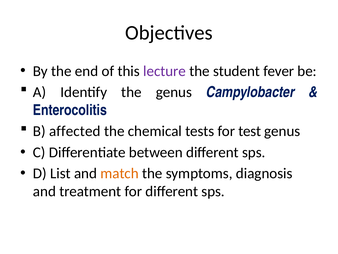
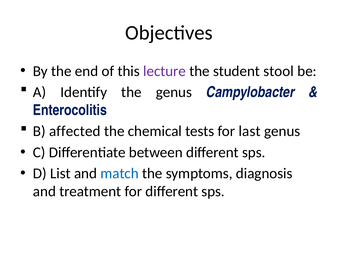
fever: fever -> stool (279, 71)
test: test -> last (250, 131)
match colour: orange -> blue (120, 173)
